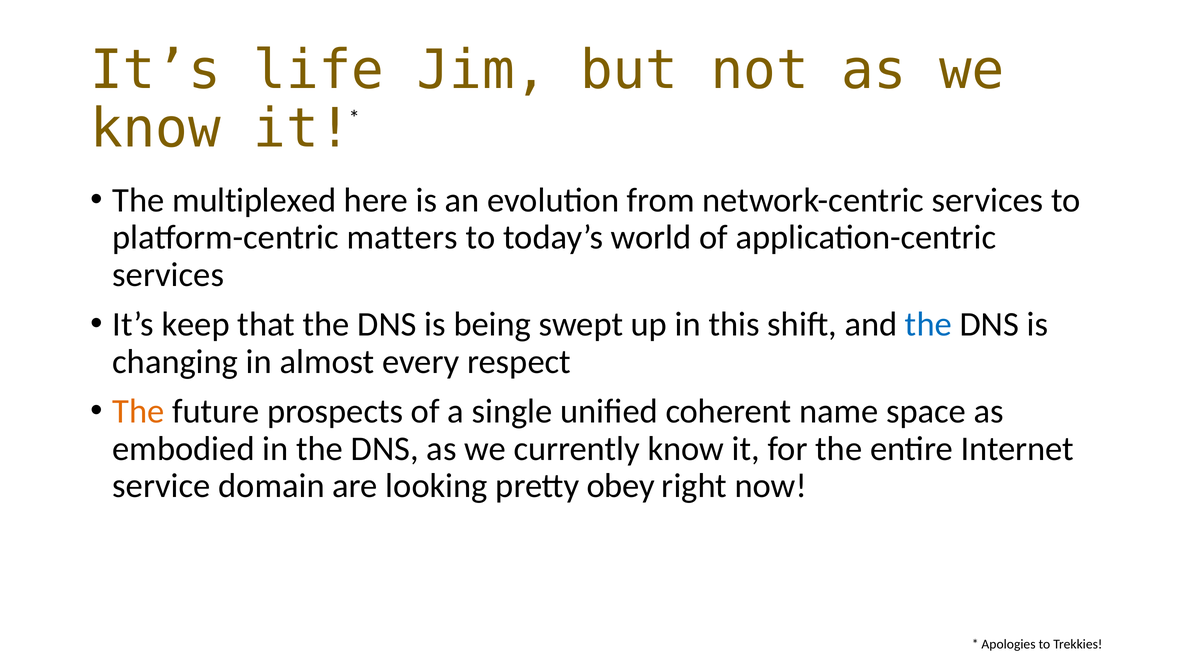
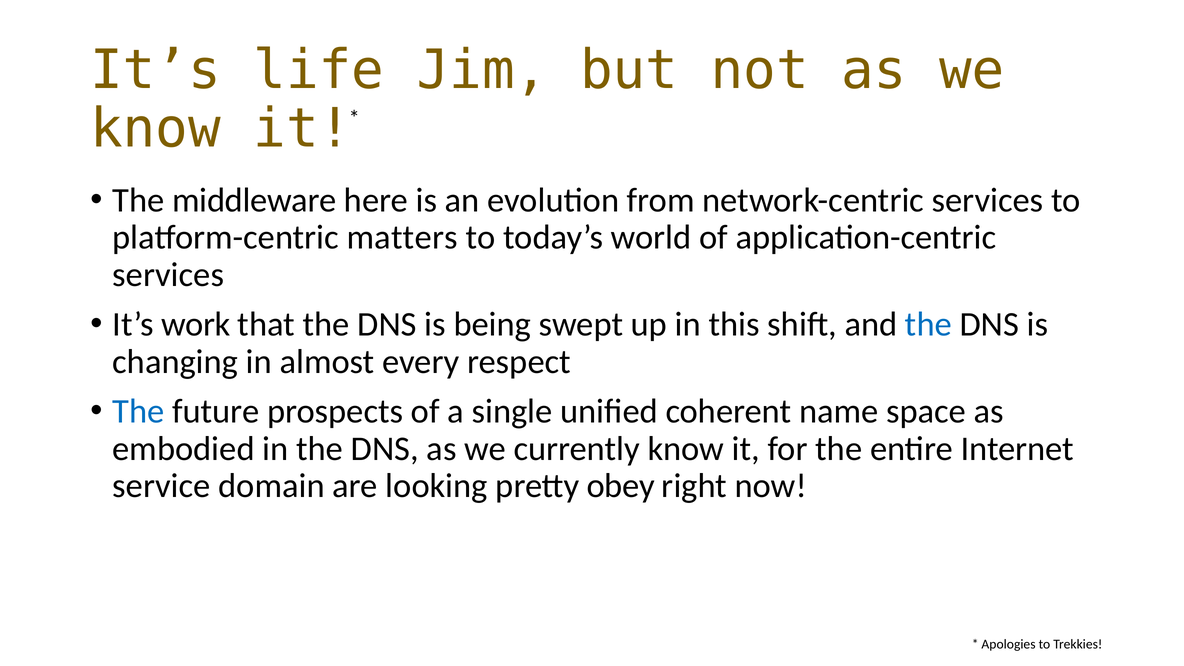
multiplexed: multiplexed -> middleware (254, 200)
keep: keep -> work (196, 324)
The colour: orange -> blue (138, 411)
